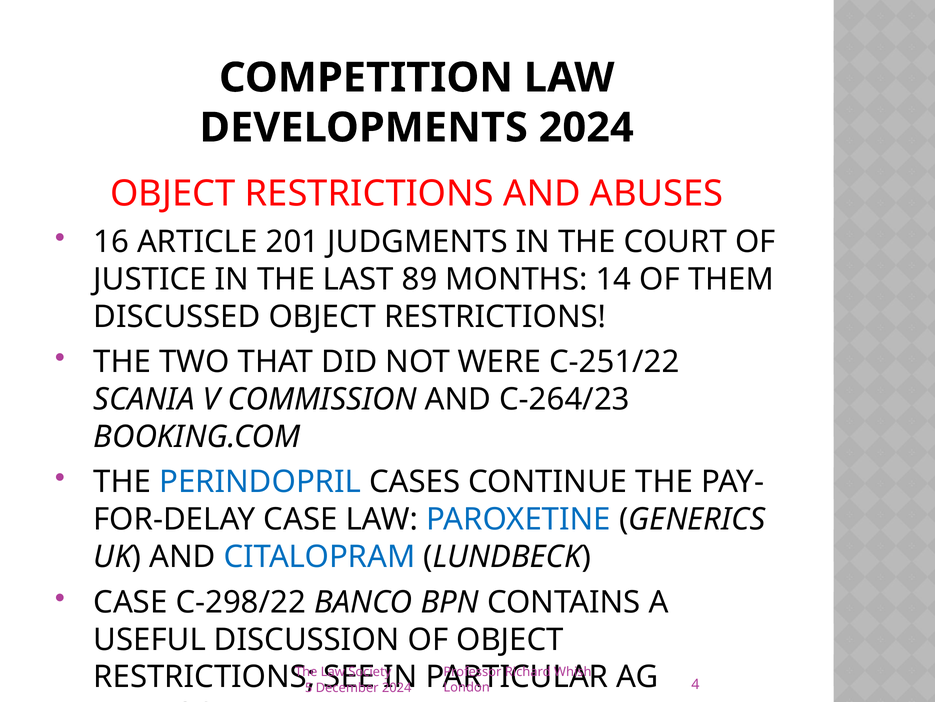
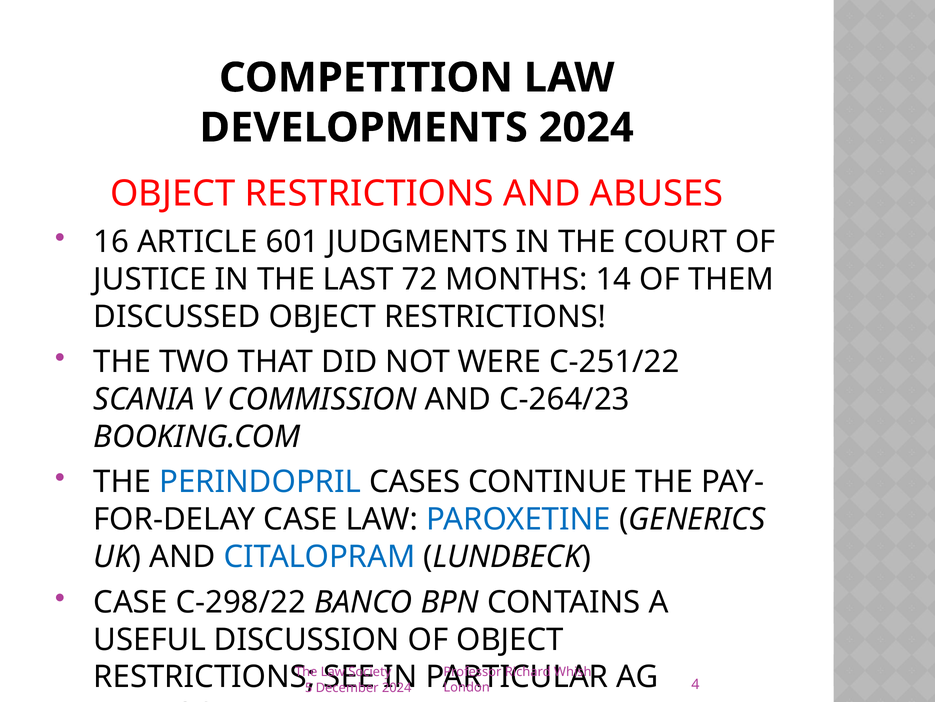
201: 201 -> 601 (292, 242)
89: 89 -> 72 (420, 279)
